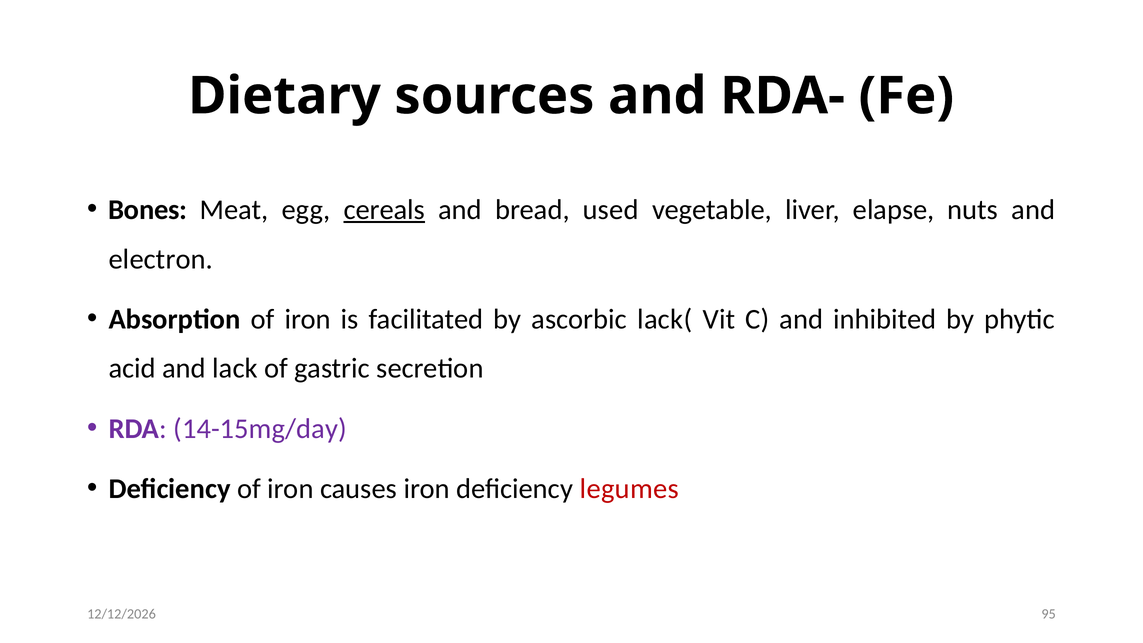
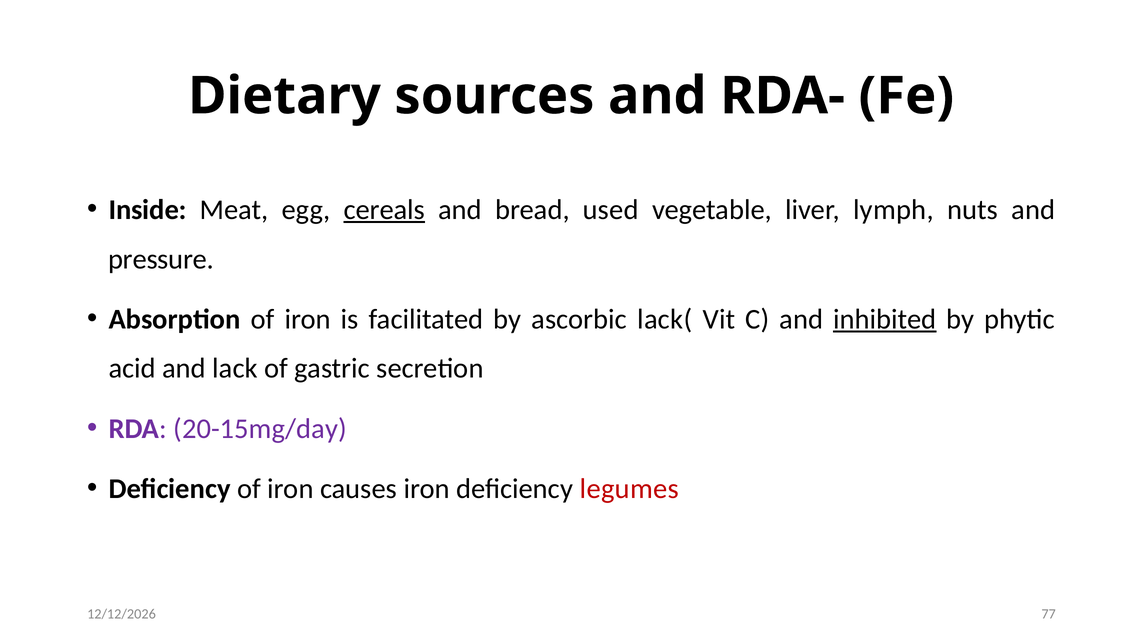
Bones: Bones -> Inside (148, 210)
elapse: elapse -> lymph (893, 210)
electron: electron -> pressure (161, 259)
inhibited underline: none -> present (885, 319)
14-15mg/day: 14-15mg/day -> 20-15mg/day (260, 429)
95: 95 -> 77 (1049, 614)
